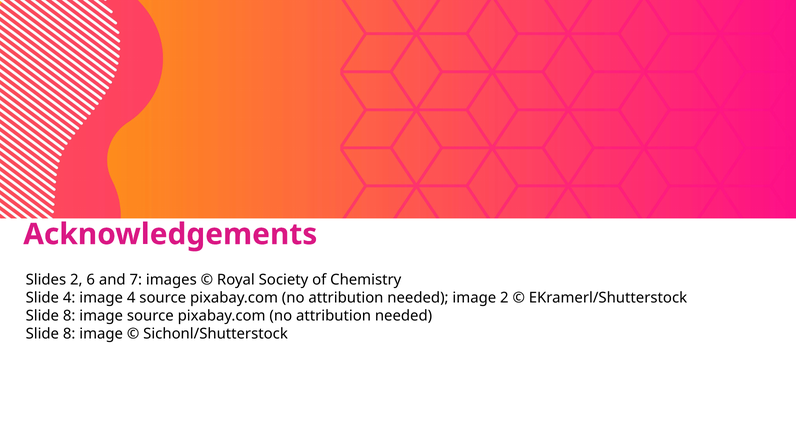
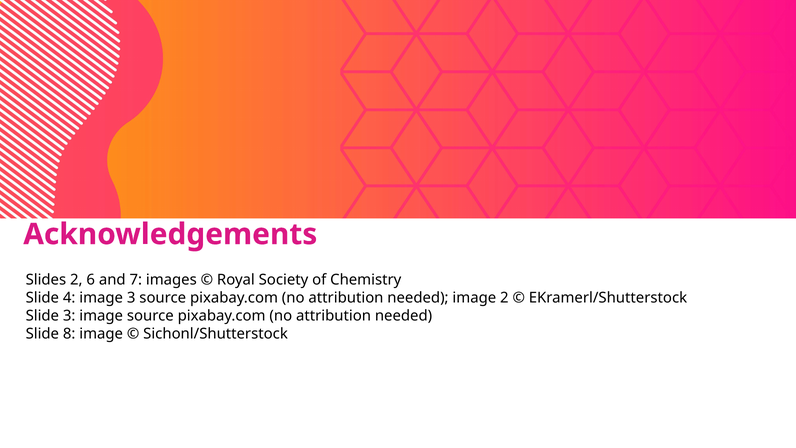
image 4: 4 -> 3 (131, 298)
8: 8 -> 3 (69, 316)
